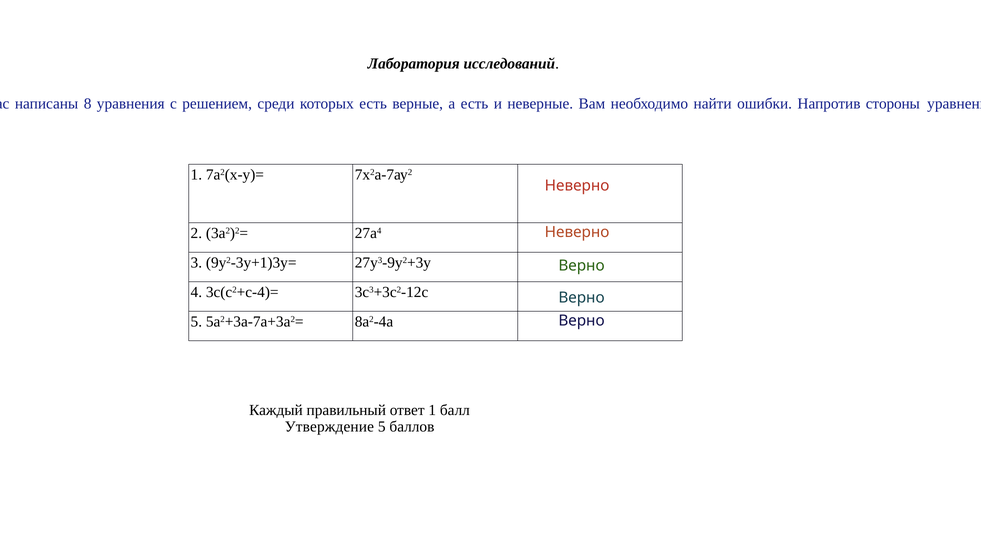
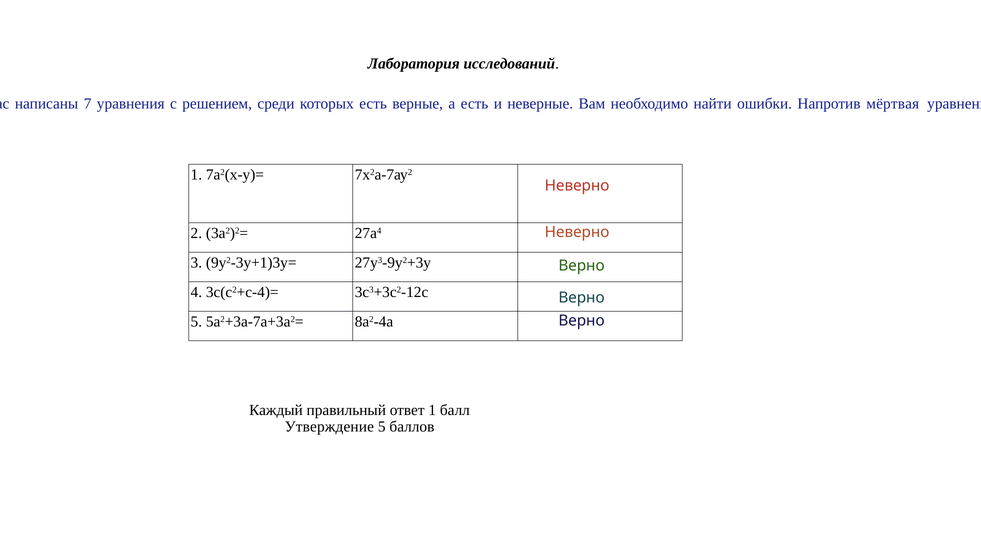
8: 8 -> 7 (88, 103)
стороны: стороны -> мёртвая (893, 103)
